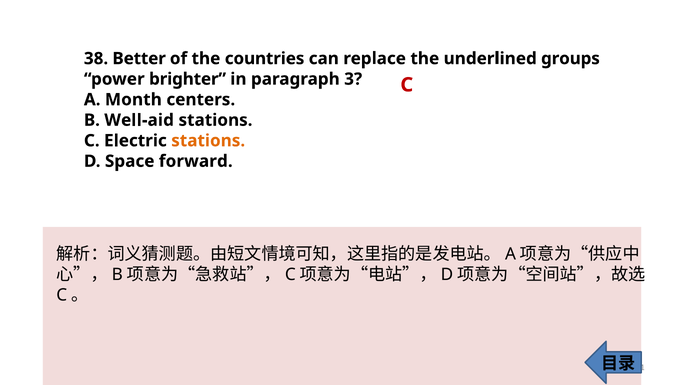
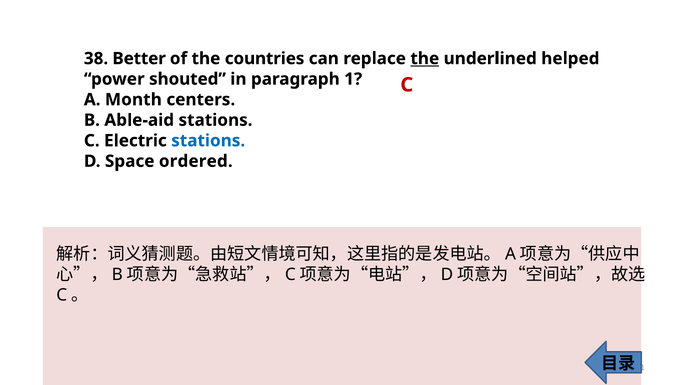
the underline: none -> present (425, 58)
groups: groups -> helped (570, 58)
brighter: brighter -> shouted (188, 79)
3: 3 -> 1 (353, 79)
Well-aid: Well-aid -> Able-aid (139, 120)
stations colour: orange -> blue (208, 141)
forward: forward -> ordered (196, 161)
